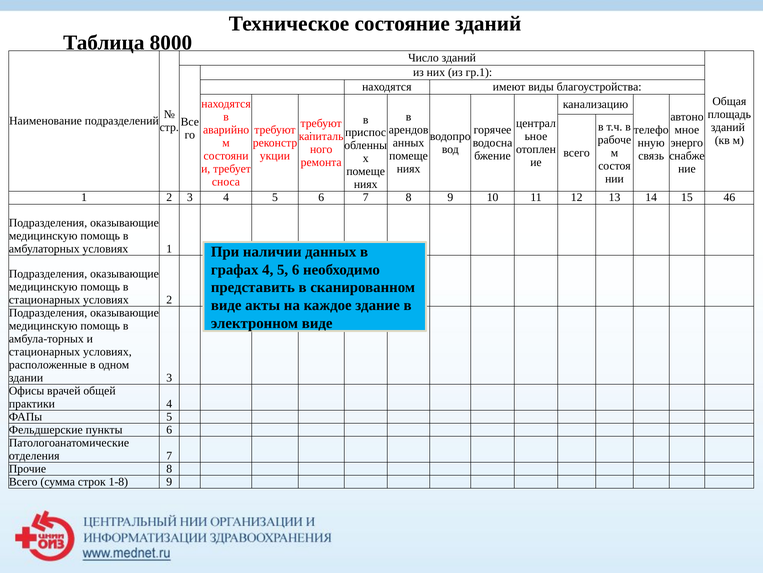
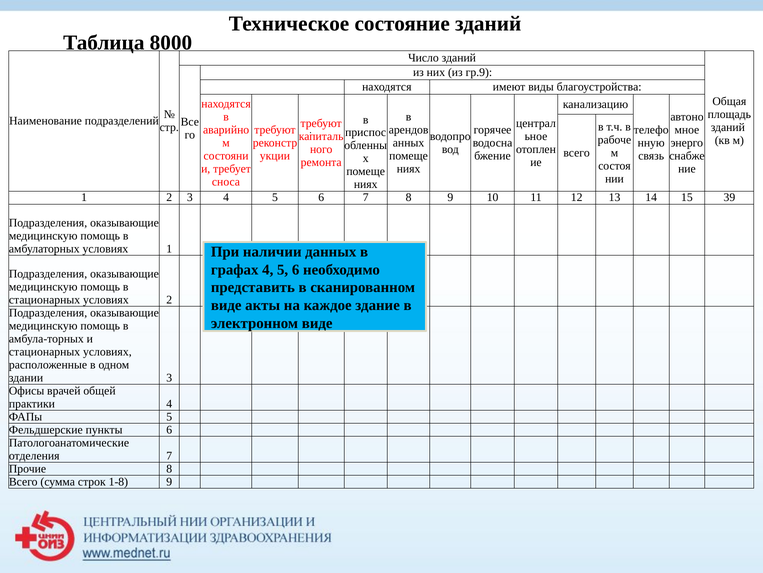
гр.1: гр.1 -> гр.9 (479, 72)
46: 46 -> 39 (729, 197)
